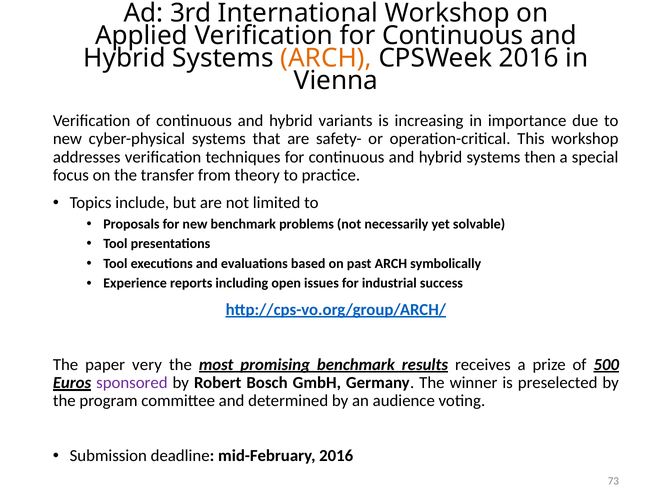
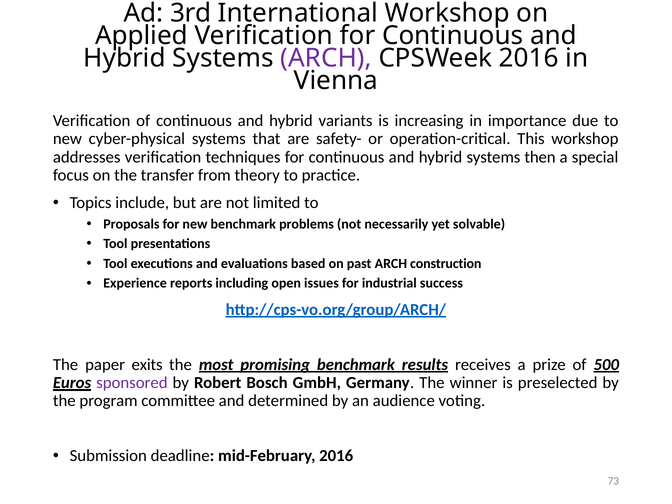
ARCH colour: orange -> purple (326, 58)
symbolically: symbolically -> construction (446, 264)
very: very -> exits (147, 365)
